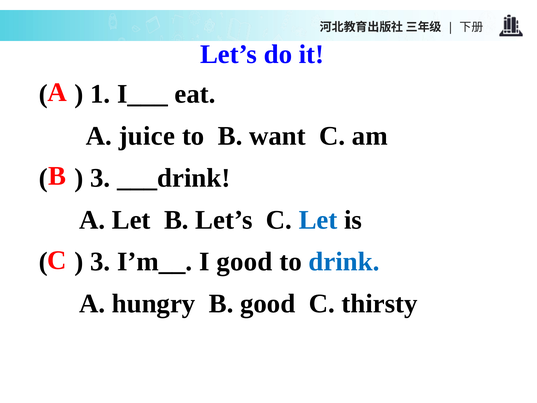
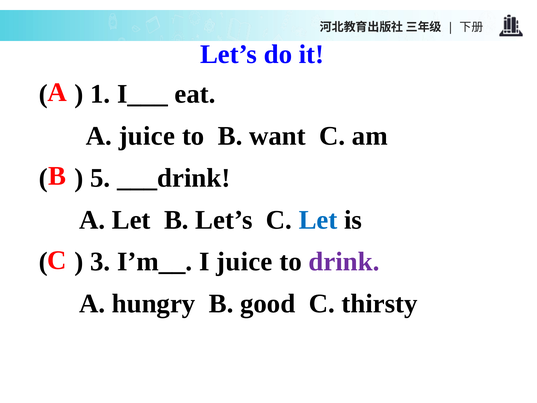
3: 3 -> 5 (100, 178)
I good: good -> juice (244, 262)
drink colour: blue -> purple (344, 262)
